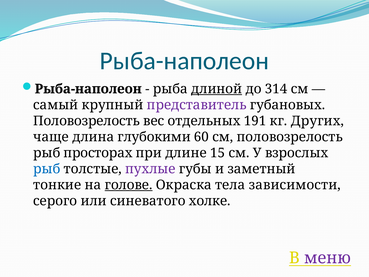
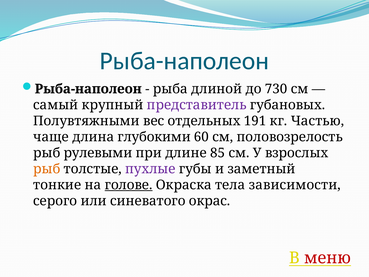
длиной underline: present -> none (217, 89)
314: 314 -> 730 (276, 89)
Половозрелость: Половозрелость -> Полувтяжными (86, 121)
Других: Других -> Частью (317, 121)
просторах: просторах -> рулевыми (98, 153)
15: 15 -> 85 (218, 153)
рыб colour: blue -> orange (47, 169)
холке: холке -> окрас (210, 201)
меню colour: purple -> red (327, 258)
